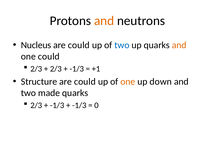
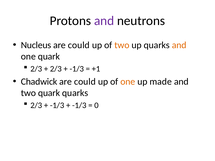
and colour: orange -> purple (104, 21)
two colour: blue -> orange (122, 45)
one could: could -> quark (49, 57)
Structure: Structure -> Chadwick (39, 82)
down: down -> made (161, 82)
two made: made -> quark (49, 93)
